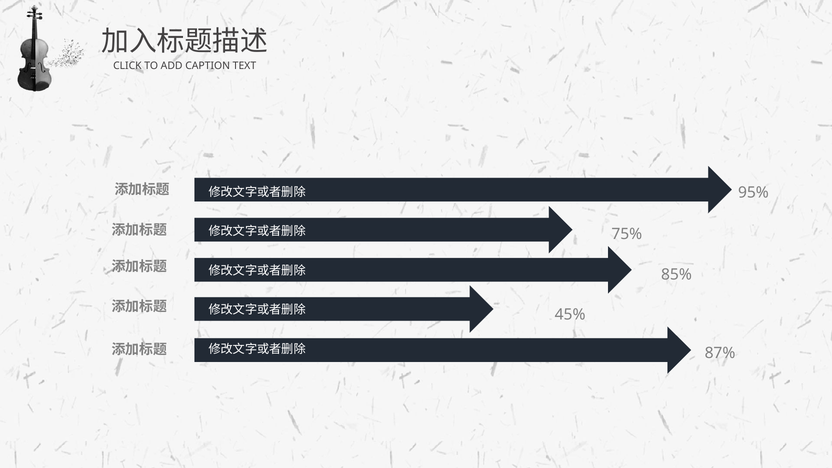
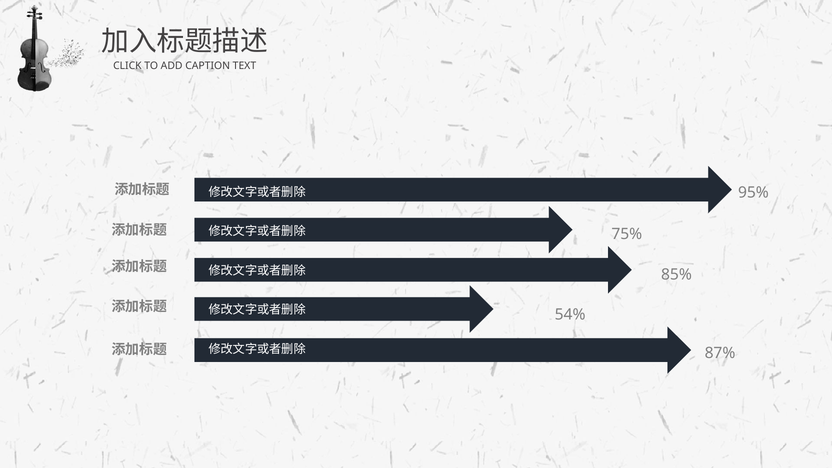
45%: 45% -> 54% (570, 315)
